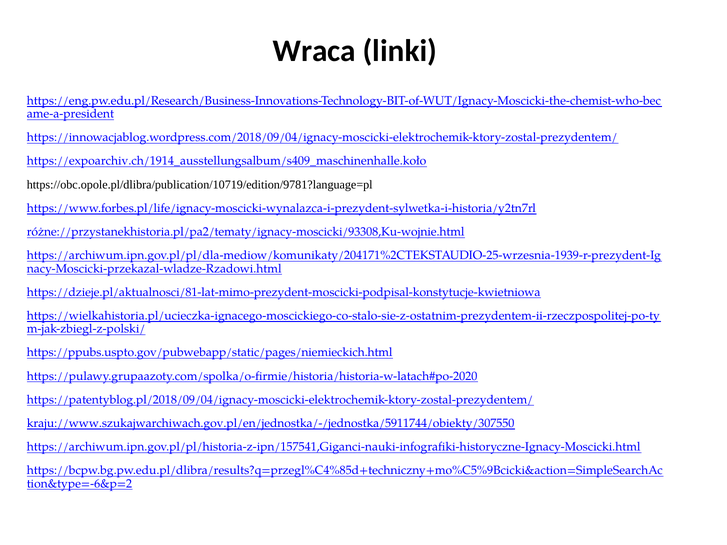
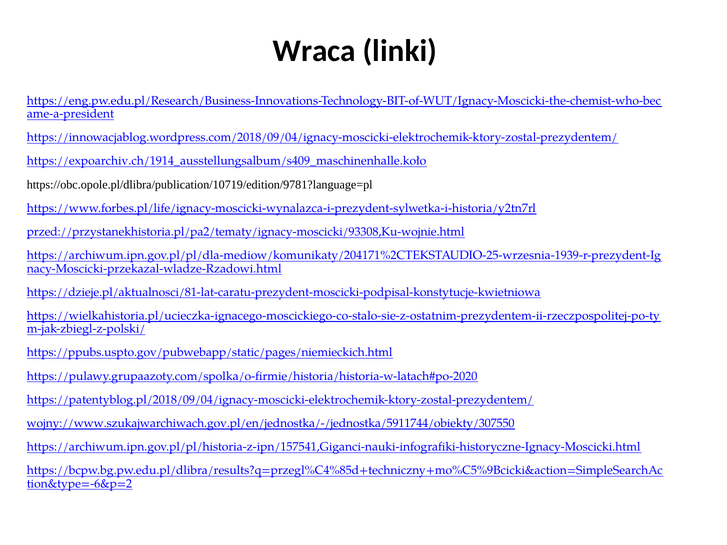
różne://przystanekhistoria.pl/pa2/tematy/ignacy-moscicki/93308,Ku-wojnie.html: różne://przystanekhistoria.pl/pa2/tematy/ignacy-moscicki/93308,Ku-wojnie.html -> przed://przystanekhistoria.pl/pa2/tematy/ignacy-moscicki/93308,Ku-wojnie.html (246, 232)
https://dzieje.pl/aktualnosci/81-lat-mimo-prezydent-moscicki-podpisal-konstytucje-kwietniowa: https://dzieje.pl/aktualnosci/81-lat-mimo-prezydent-moscicki-podpisal-konstytucje-kwietniowa -> https://dzieje.pl/aktualnosci/81-lat-caratu-prezydent-moscicki-podpisal-konstytucje-kwietniowa (284, 292)
kraju://www.szukajwarchiwach.gov.pl/en/jednostka/-/jednostka/5911744/obiekty/307550: kraju://www.szukajwarchiwach.gov.pl/en/jednostka/-/jednostka/5911744/obiekty/307550 -> wojny://www.szukajwarchiwach.gov.pl/en/jednostka/-/jednostka/5911744/obiekty/307550 (271, 423)
